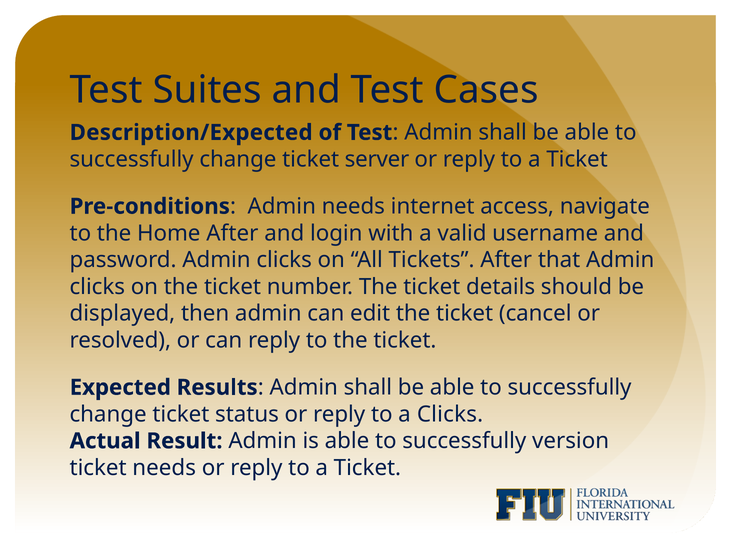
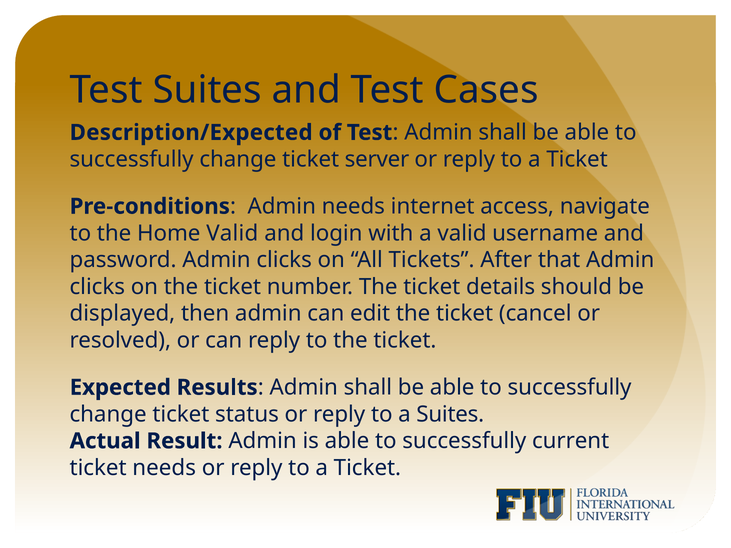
Home After: After -> Valid (232, 233)
a Clicks: Clicks -> Suites (450, 414)
version: version -> current (571, 441)
